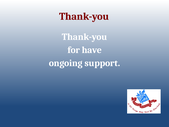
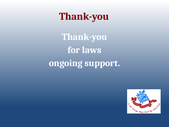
have: have -> laws (92, 50)
